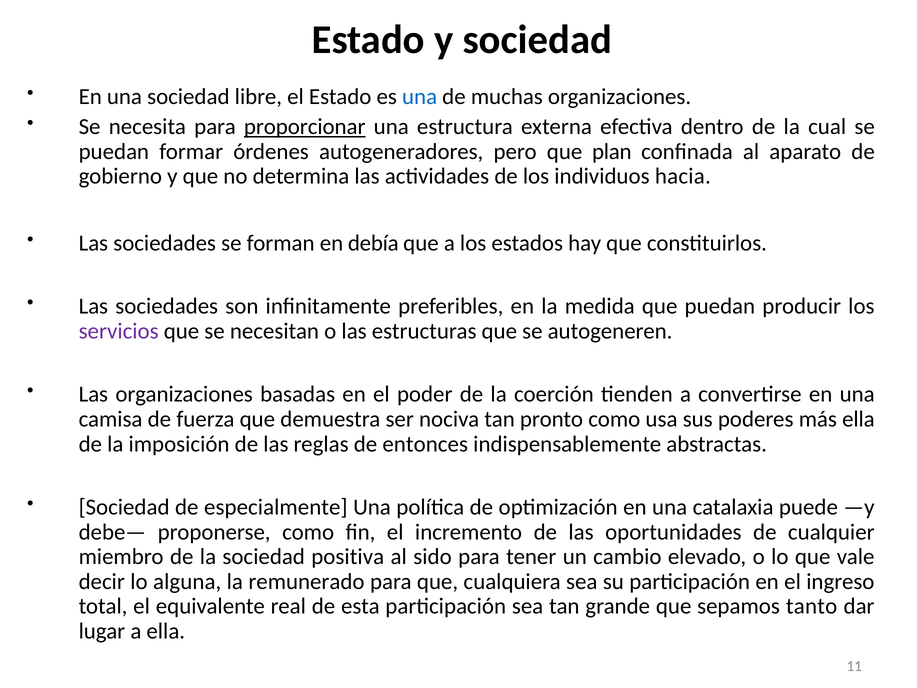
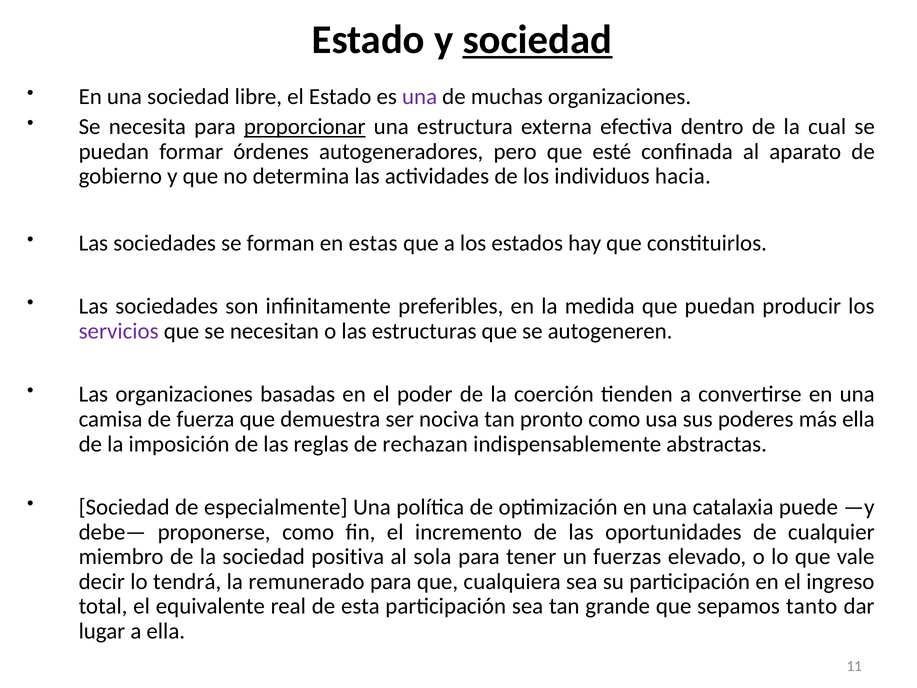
sociedad underline: none -> present (537, 40)
una colour: blue -> purple (420, 97)
plan: plan -> esté (612, 152)
debía: debía -> estas (373, 243)
entonces: entonces -> rechazan (425, 444)
sido: sido -> sola (432, 557)
cambio: cambio -> fuerzas (627, 557)
alguna: alguna -> tendrá (187, 581)
